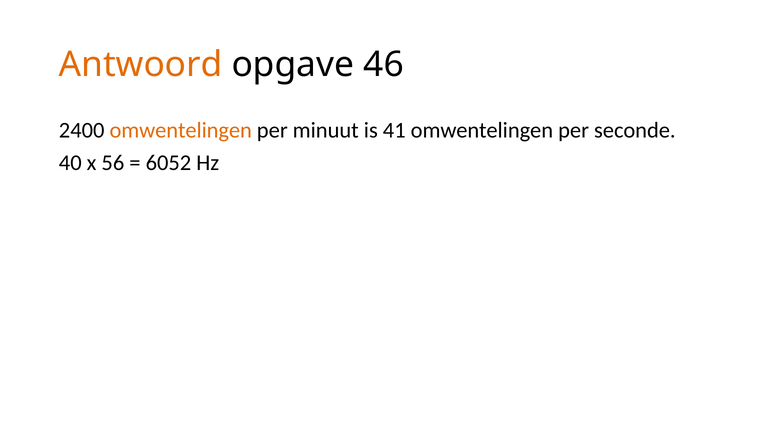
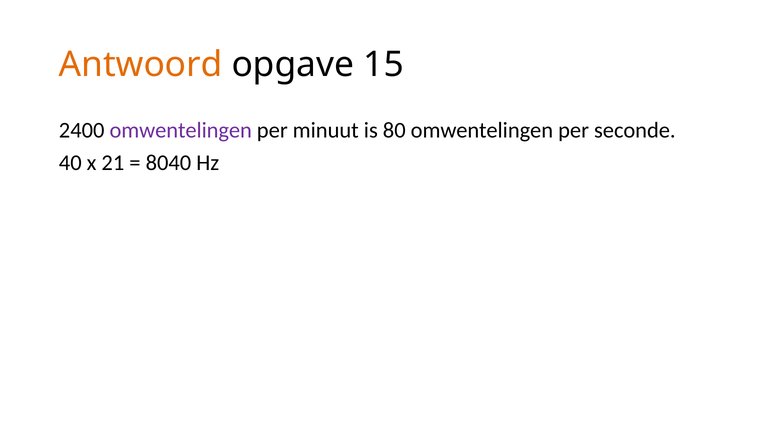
46: 46 -> 15 (384, 65)
omwentelingen colour: orange -> purple (181, 131)
41: 41 -> 80 (394, 131)
56: 56 -> 21 (113, 163)
6052: 6052 -> 8040 (168, 163)
